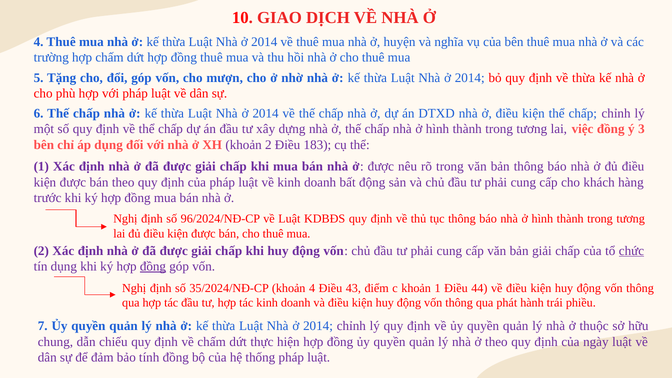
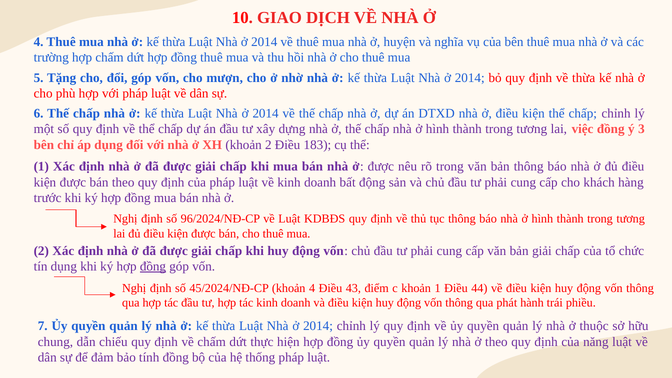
chức underline: present -> none (631, 251)
35/2024/NĐ-CP: 35/2024/NĐ-CP -> 45/2024/NĐ-CP (229, 288)
ngày: ngày -> năng (596, 342)
